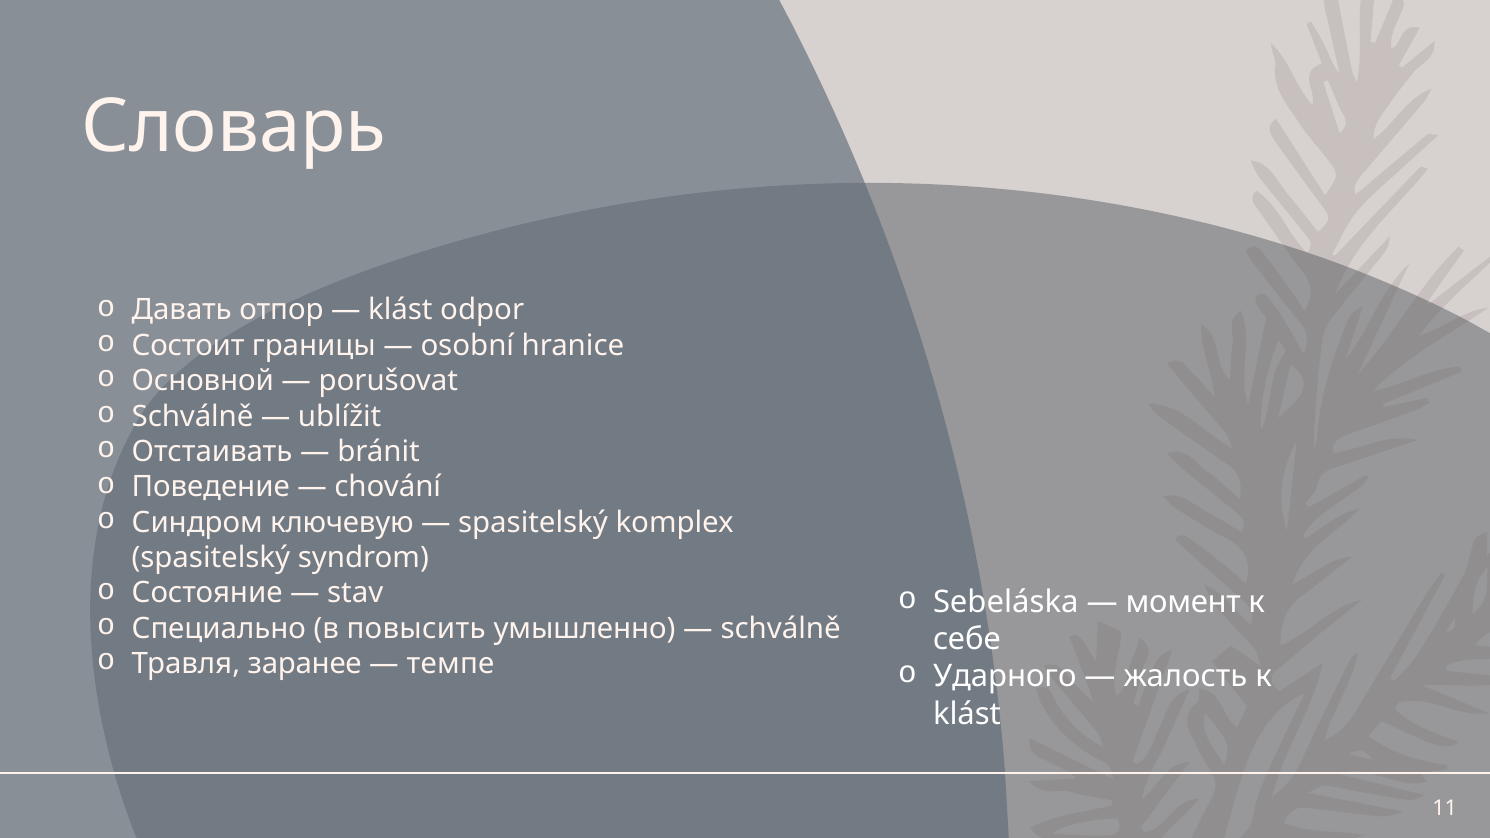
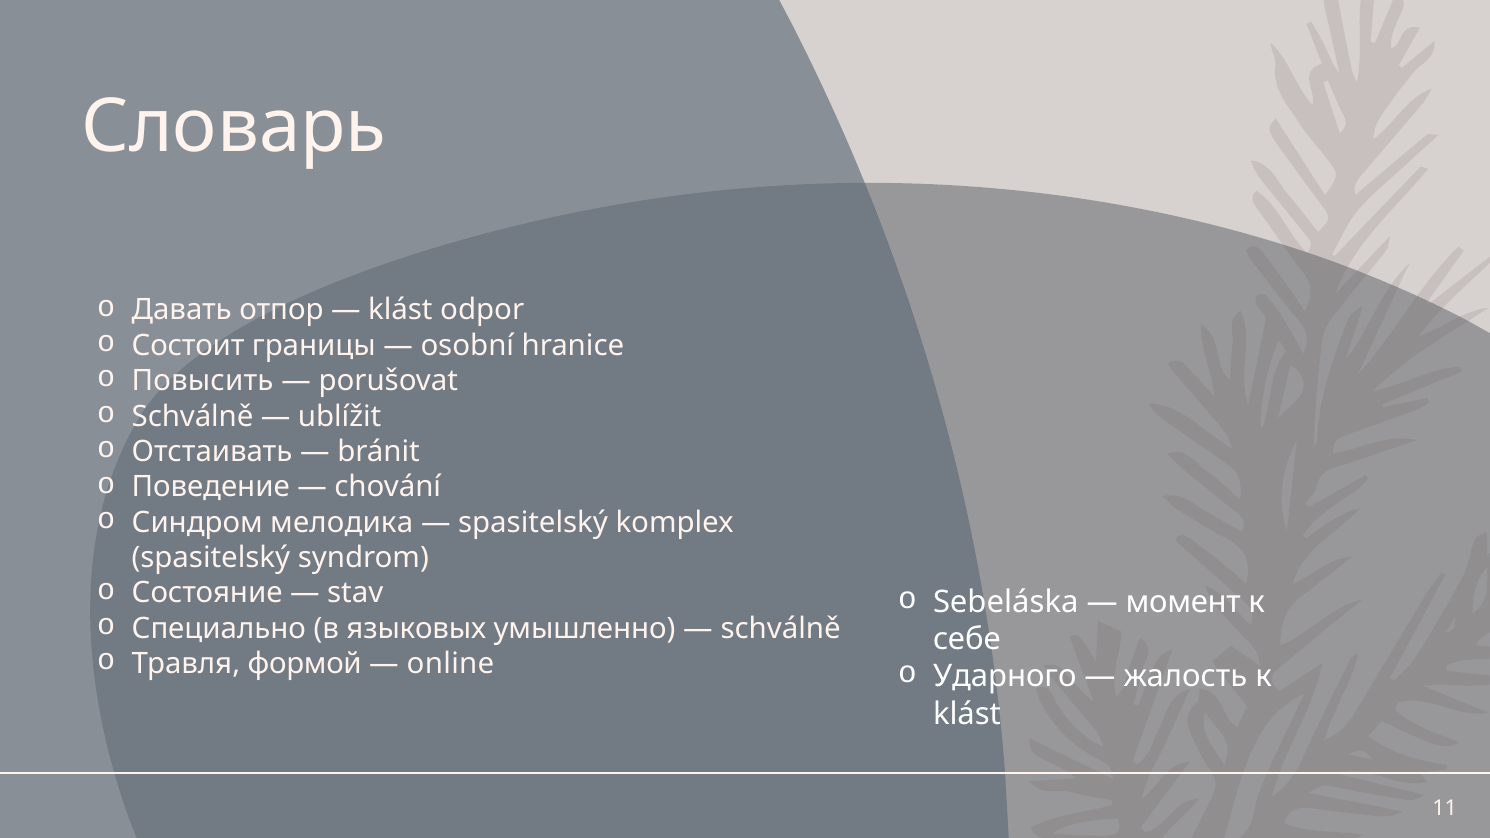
Основной: Основной -> Повысить (203, 381)
ключевую: ключевую -> мелодика (342, 523)
повысить: повысить -> языковых (416, 629)
заранее: заранее -> формой (305, 664)
темпе: темпе -> online (450, 664)
